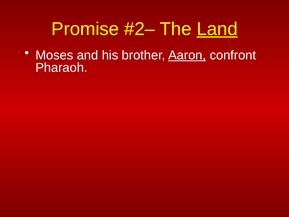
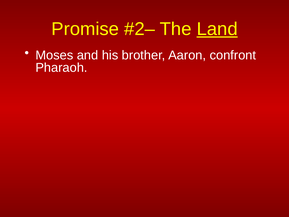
Aaron underline: present -> none (187, 55)
